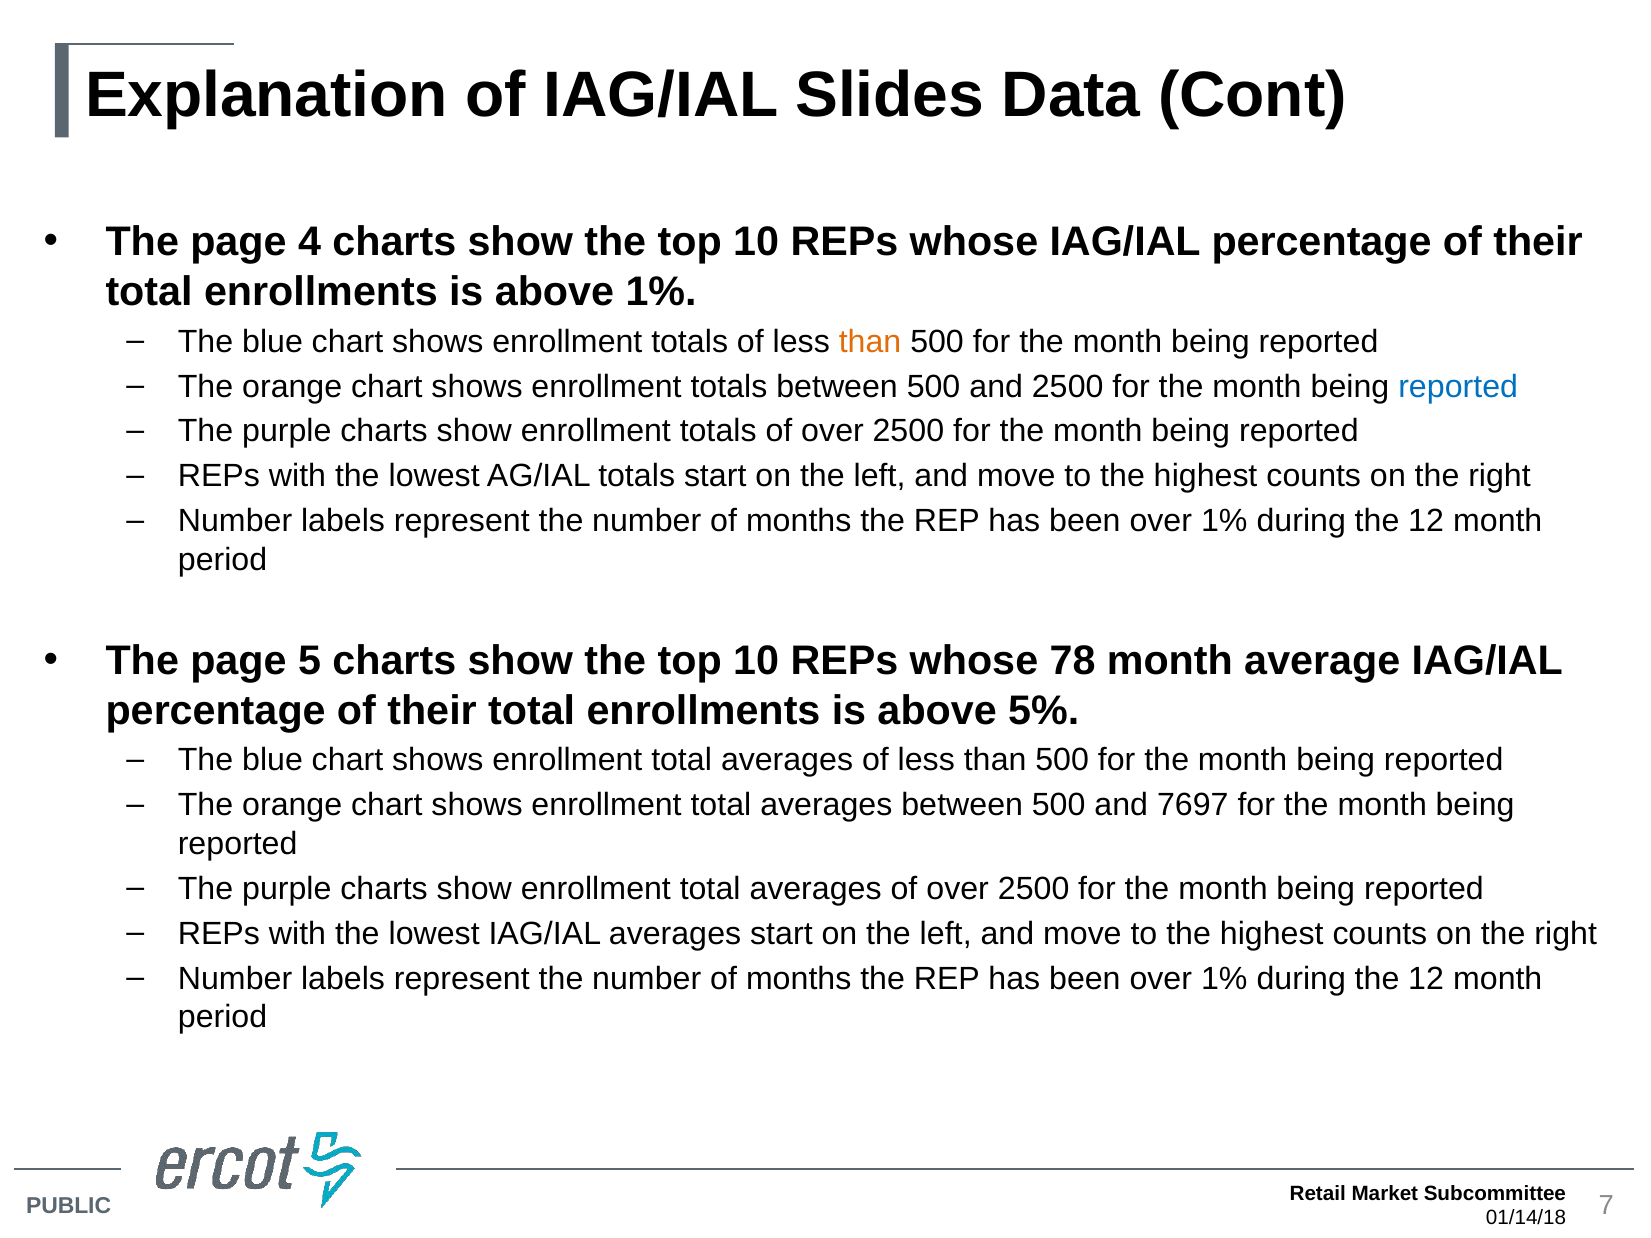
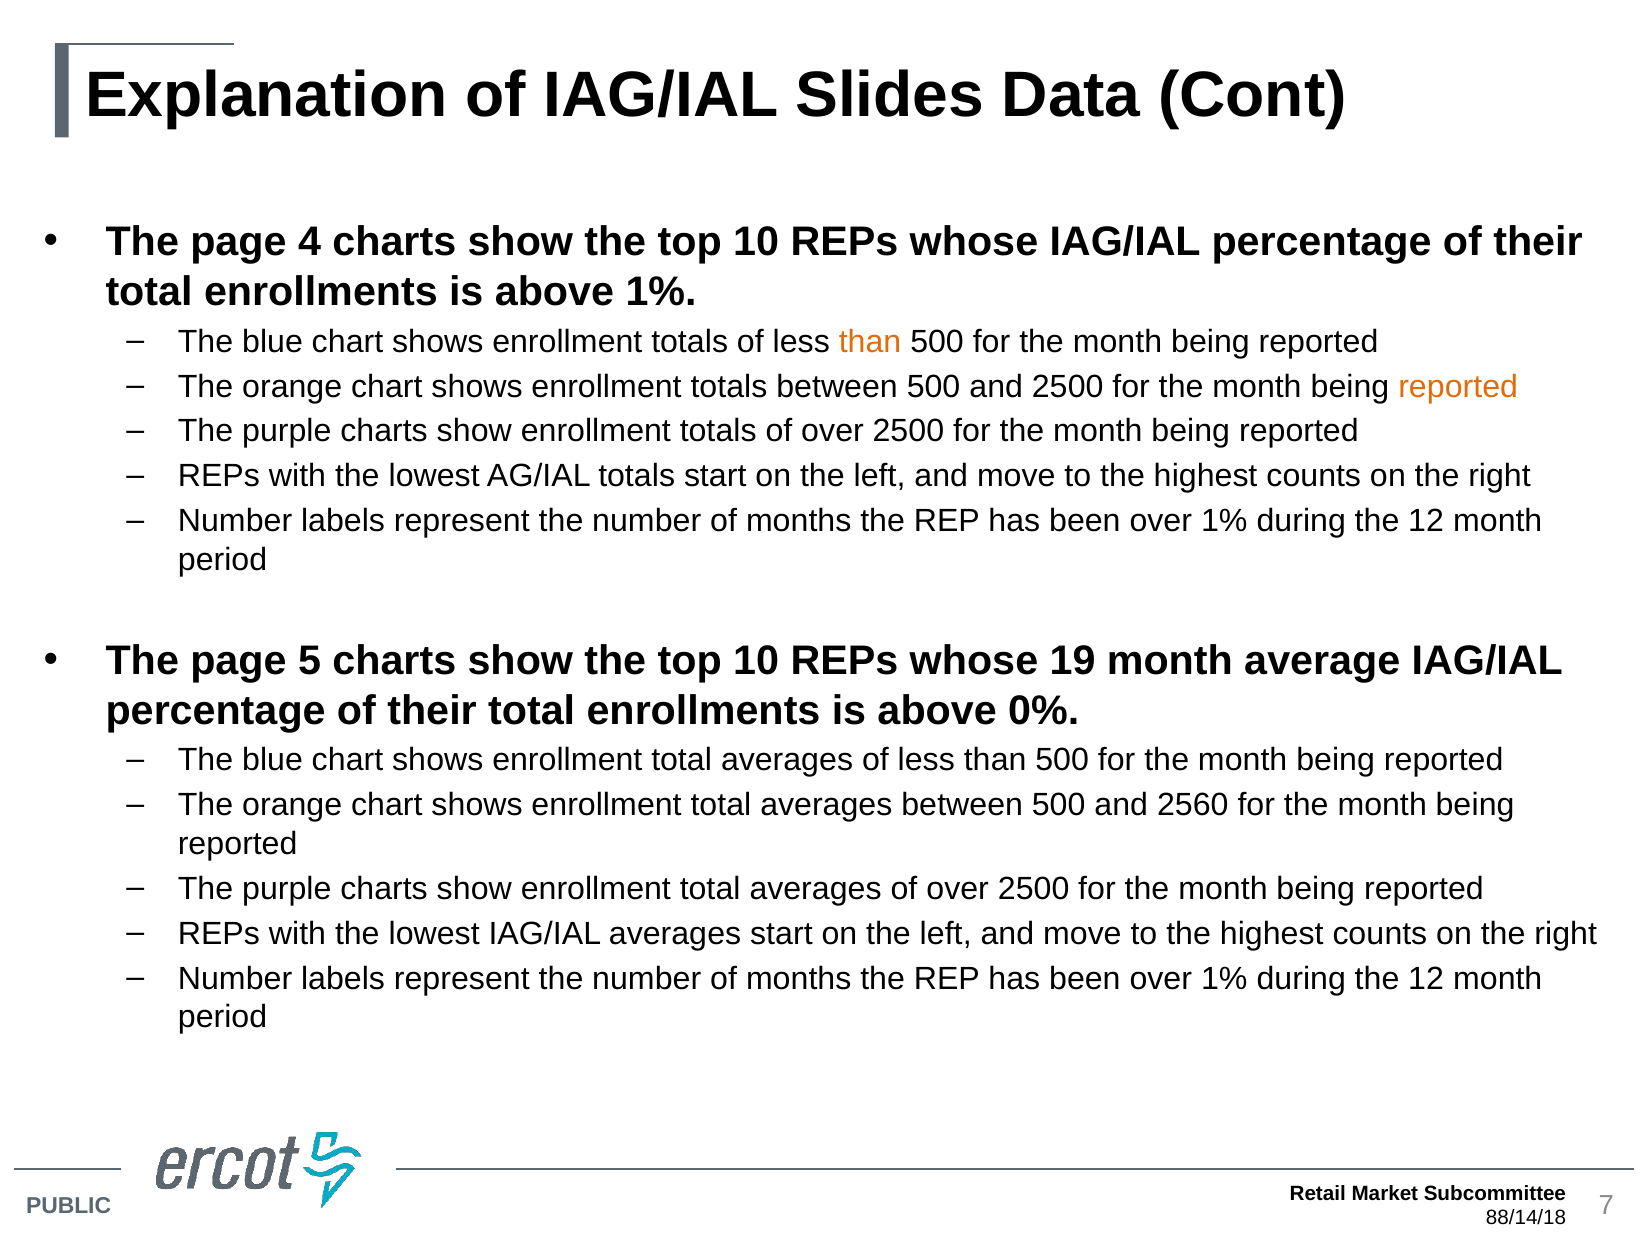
reported colour: blue -> orange (1458, 386)
78: 78 -> 19 (1073, 661)
5%: 5% -> 0% (1044, 711)
7697: 7697 -> 2560 (1193, 805)
01/14/18: 01/14/18 -> 88/14/18 (1526, 1218)
